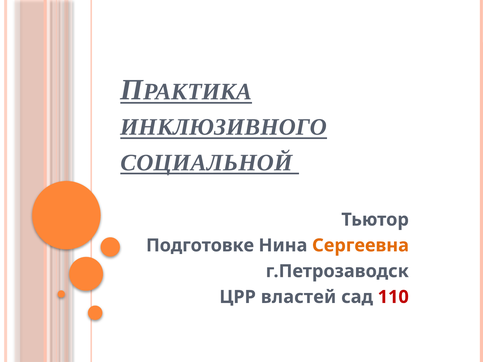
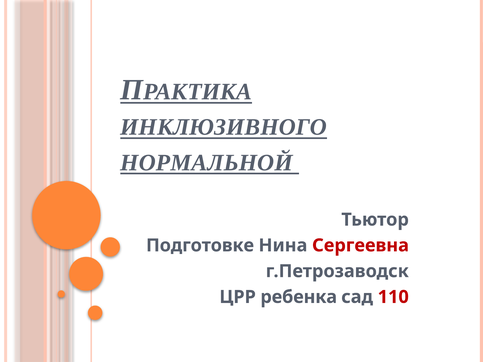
СОЦИАЛЬНОЙ: СОЦИАЛЬНОЙ -> НОРМАЛЬНОЙ (207, 163)
Сергеевна colour: orange -> red (361, 246)
властей: властей -> ребенка (299, 297)
